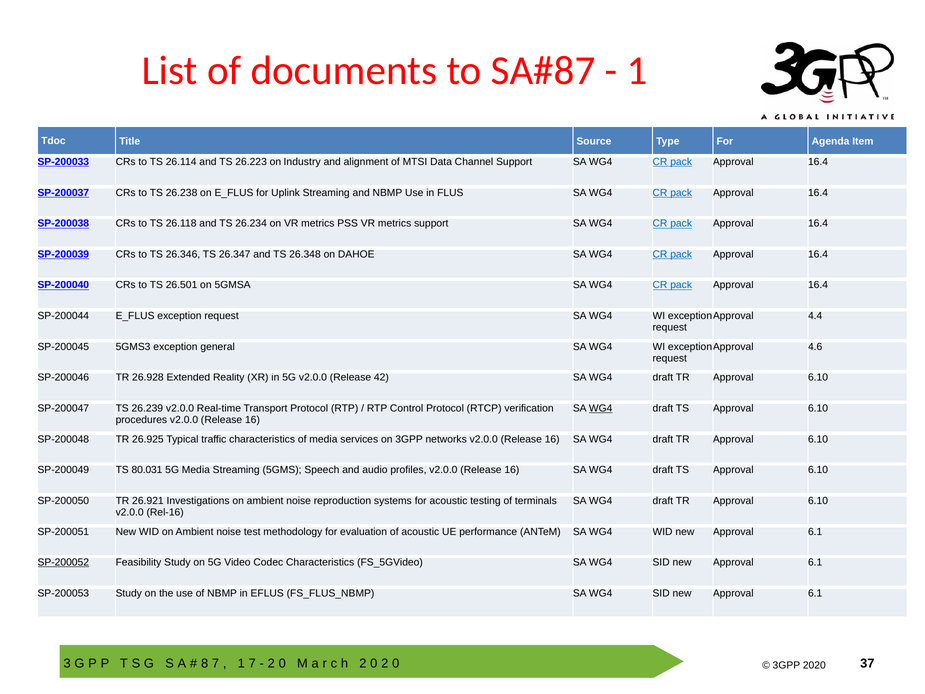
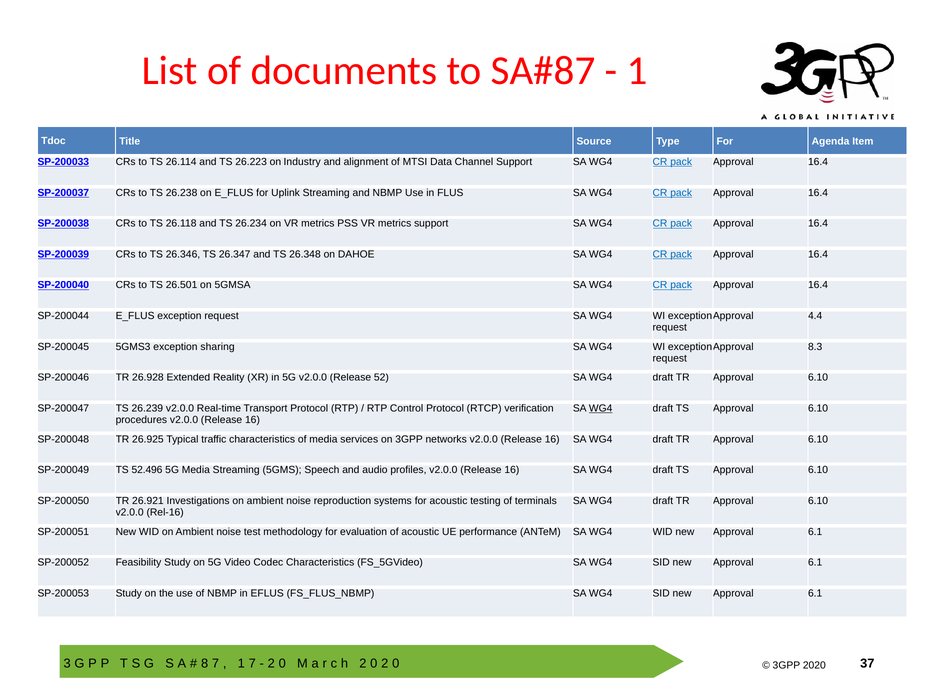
general: general -> sharing (218, 347)
4.6: 4.6 -> 8.3 (815, 347)
42: 42 -> 52 (381, 377)
80.031: 80.031 -> 52.496 (147, 470)
SP-200052 underline: present -> none (63, 562)
